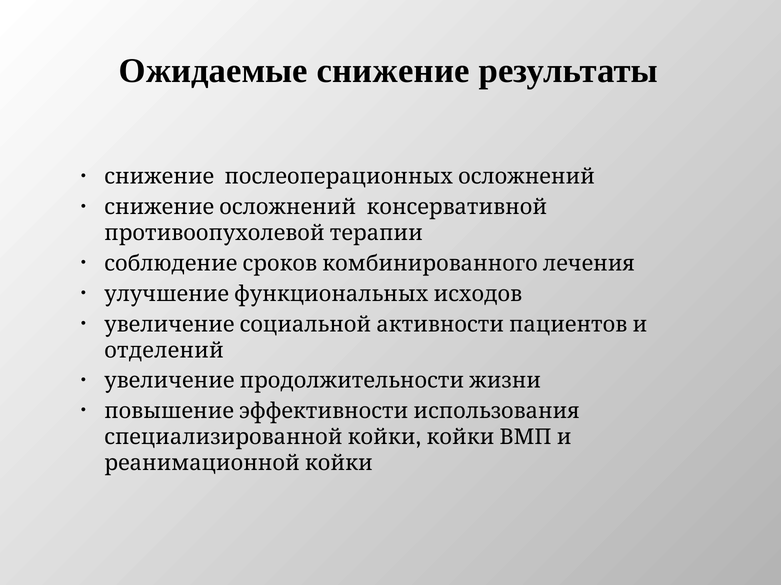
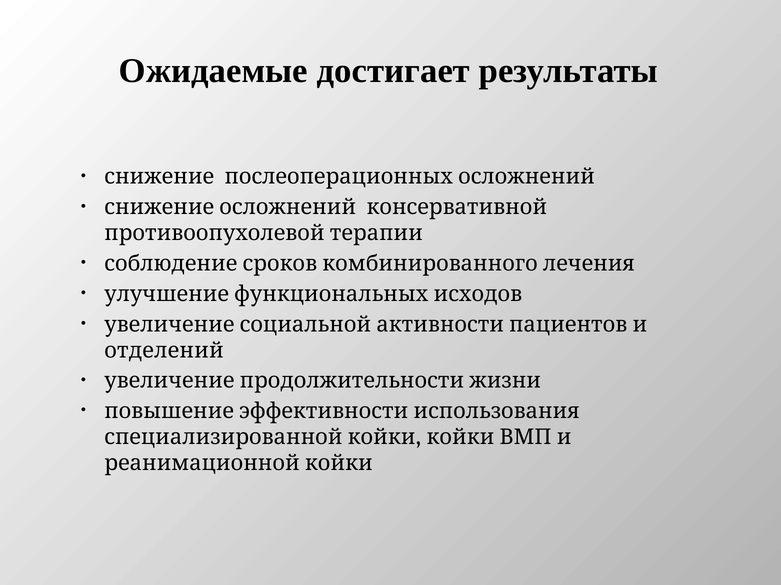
Ожидаемые снижение: снижение -> достигает (393, 71)
